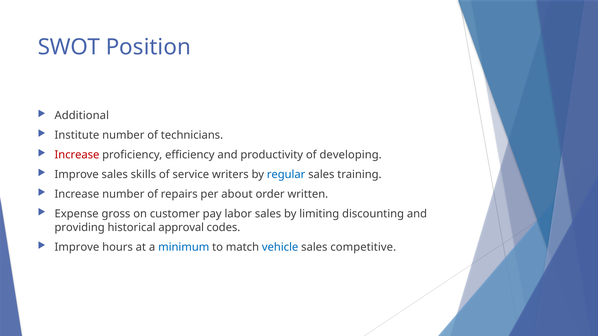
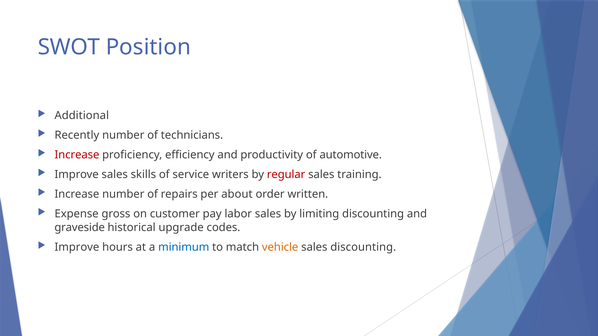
Institute: Institute -> Recently (77, 135)
developing: developing -> automotive (351, 155)
regular colour: blue -> red (286, 175)
providing: providing -> graveside (80, 228)
approval: approval -> upgrade (181, 228)
vehicle colour: blue -> orange (280, 247)
sales competitive: competitive -> discounting (363, 247)
